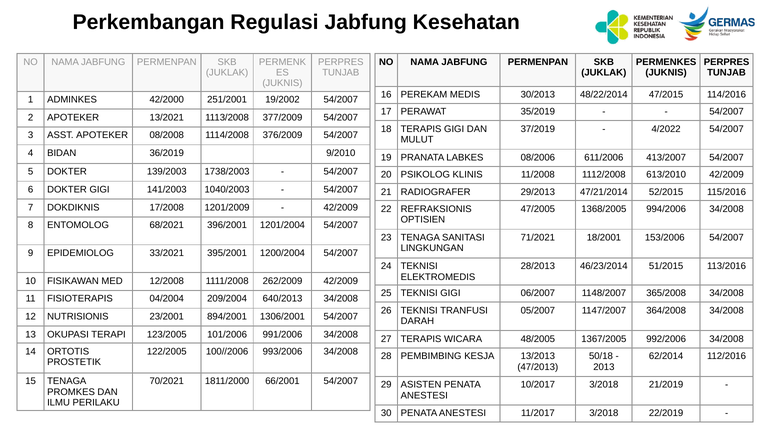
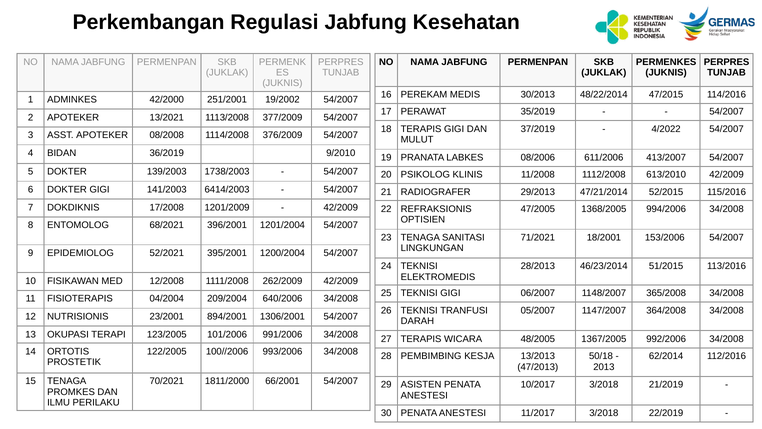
1040/2003: 1040/2003 -> 6414/2003 (227, 189)
33/2021: 33/2021 -> 52/2021 (167, 253)
640/2013: 640/2013 -> 640/2006 (283, 299)
